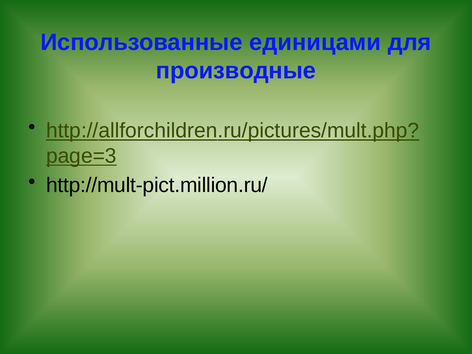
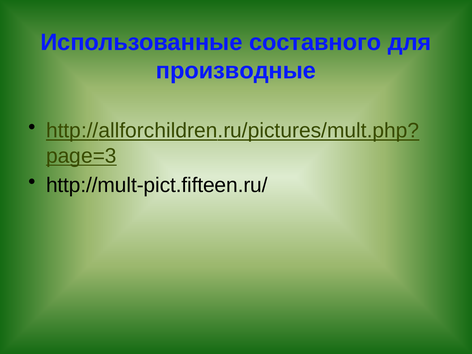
единицами: единицами -> составного (315, 42)
http://mult-pict.million.ru/: http://mult-pict.million.ru/ -> http://mult-pict.fifteen.ru/ (157, 185)
